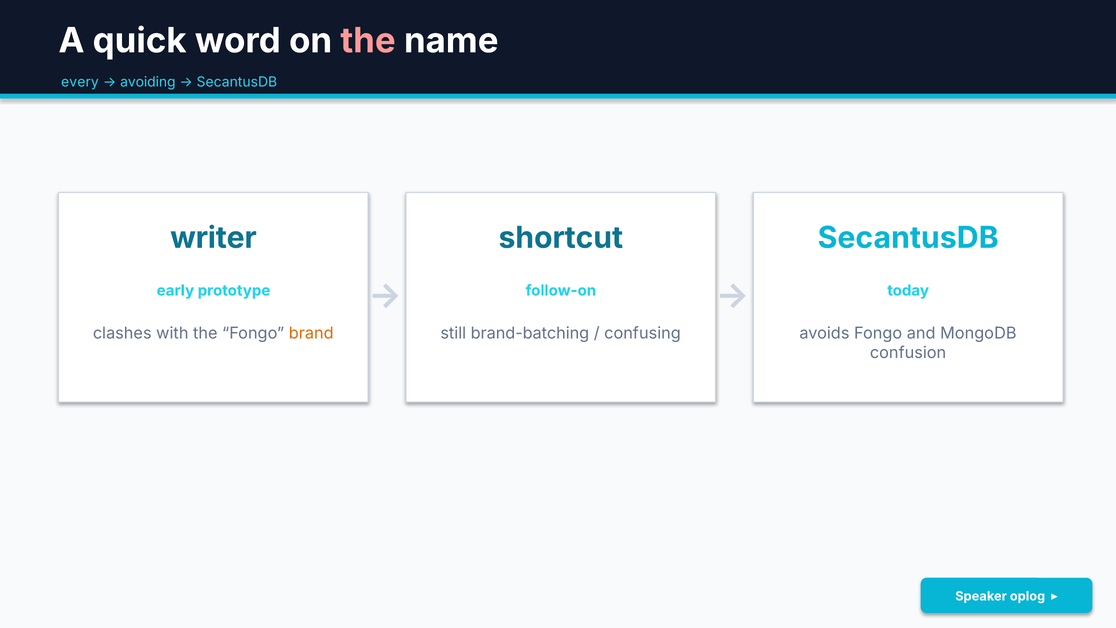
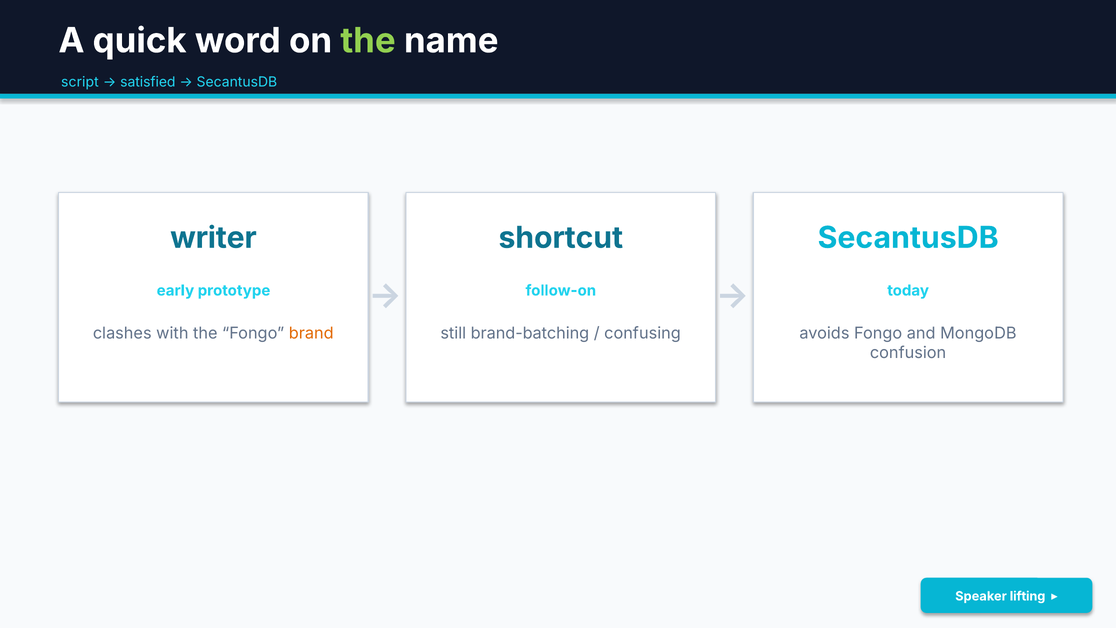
the colour: pink -> light green (368, 41)
every: every -> script (80, 82)
avoiding: avoiding -> satisfied (148, 82)
oplog: oplog -> lifting (1028, 596)
